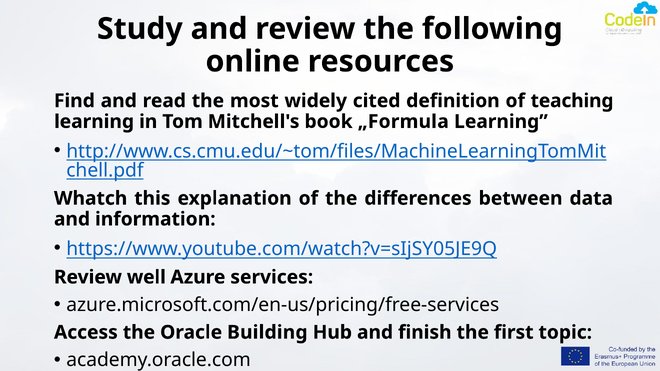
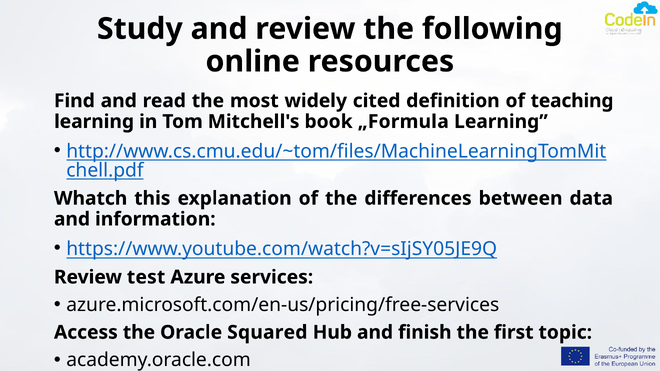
well: well -> test (146, 277)
Building: Building -> Squared (267, 333)
